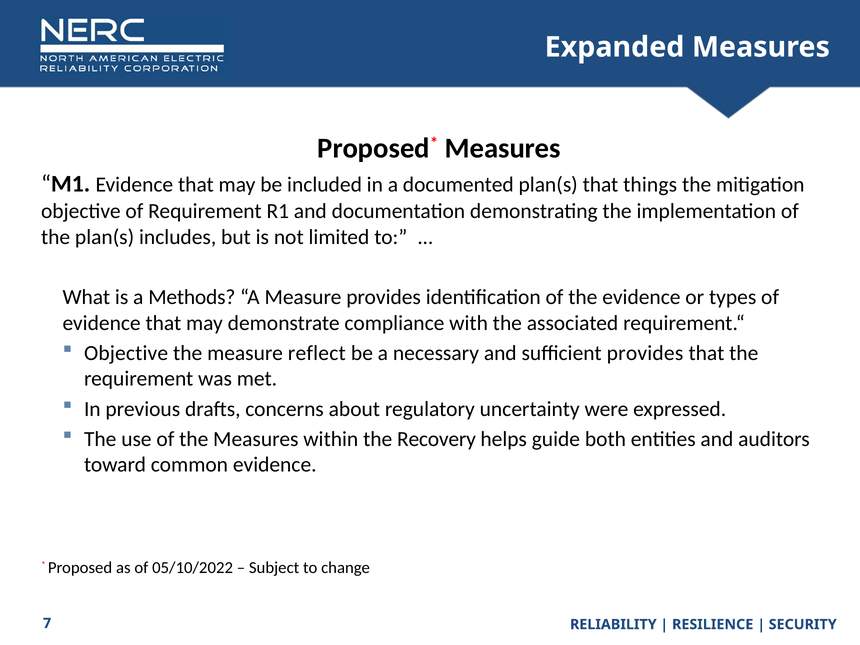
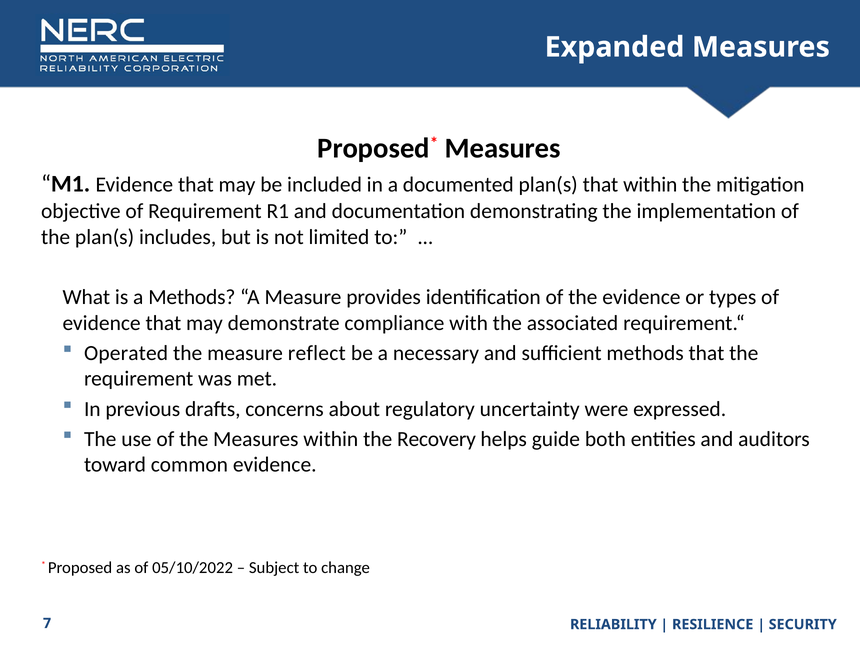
that things: things -> within (650, 185)
Objective: Objective -> Operated (126, 353)
sufficient provides: provides -> methods (645, 353)
